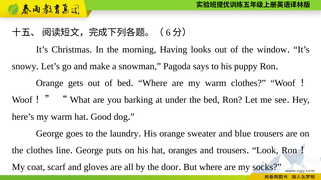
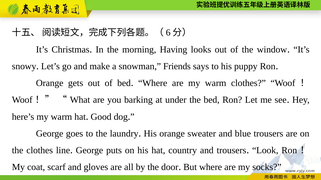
Pagoda: Pagoda -> Friends (177, 66)
oranges: oranges -> country (183, 151)
